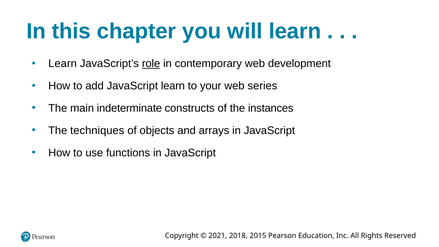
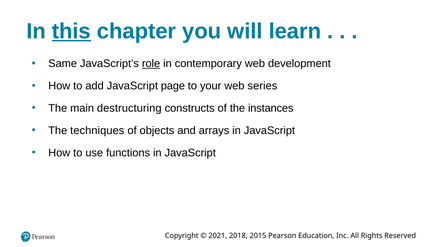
this underline: none -> present (71, 31)
Learn: Learn -> Same (63, 64)
JavaScript learn: learn -> page (173, 86)
indeterminate: indeterminate -> destructuring (129, 108)
